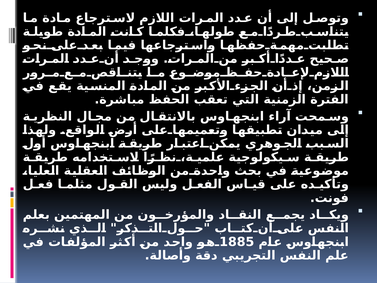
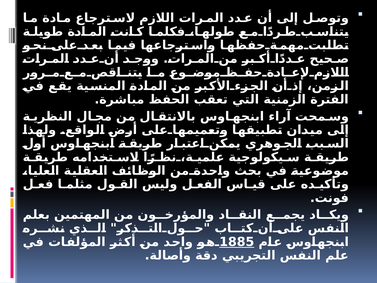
1885 underline: none -> present (237, 242)
